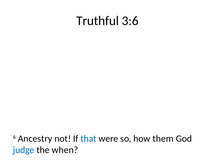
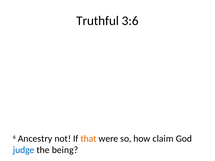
that colour: blue -> orange (89, 139)
them: them -> claim (163, 139)
when: when -> being (65, 150)
